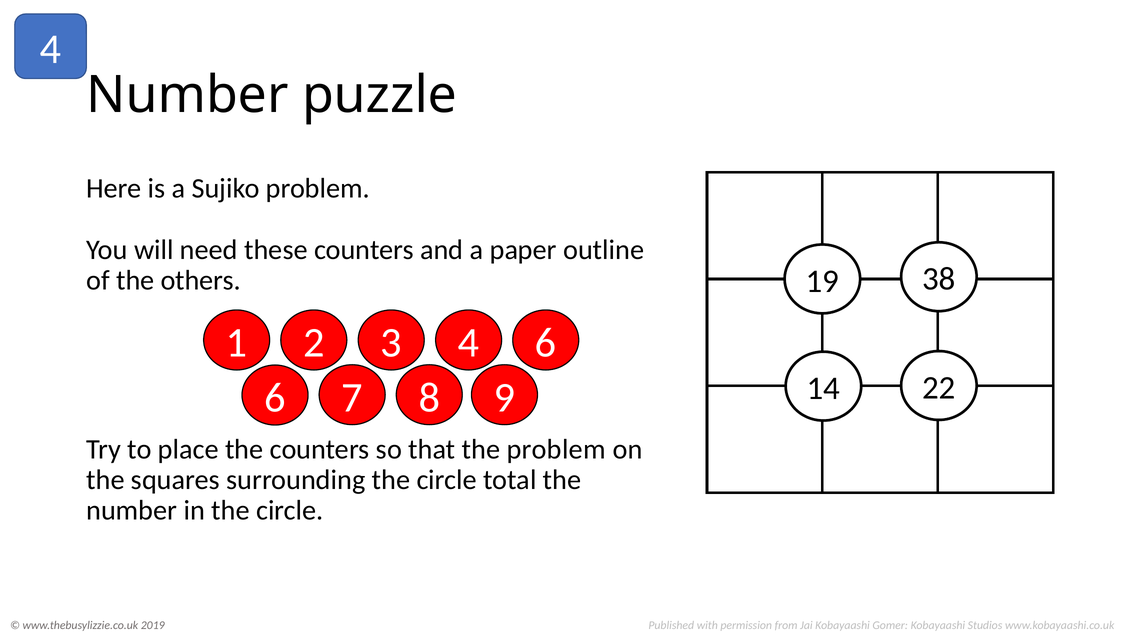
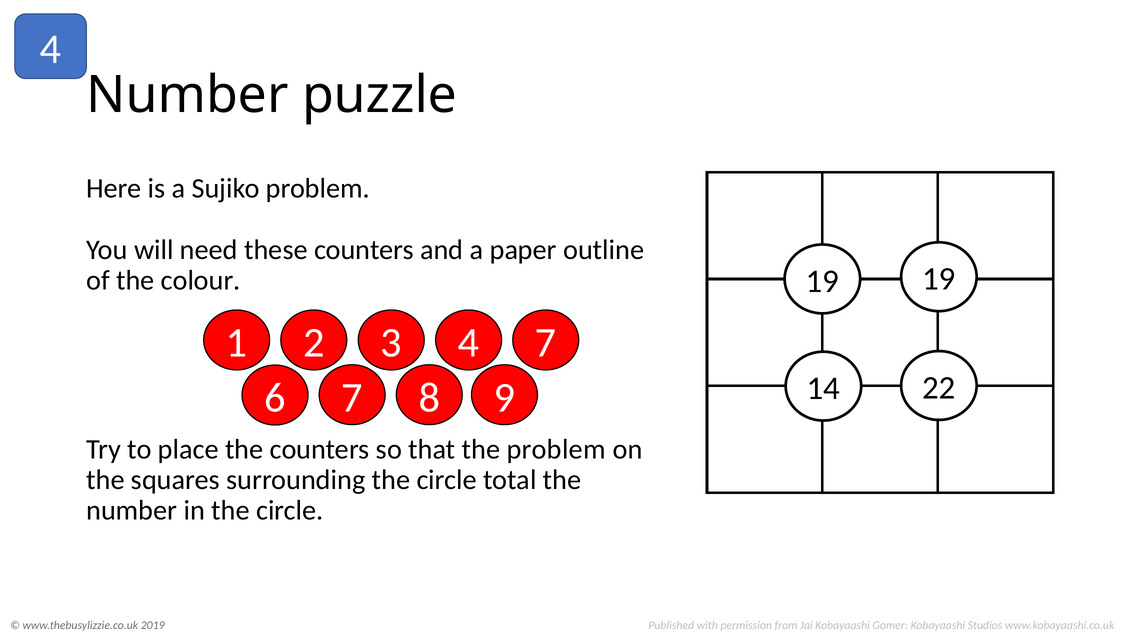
19 38: 38 -> 19 (939, 279)
others: others -> colour (201, 280)
2 6: 6 -> 7 (546, 343)
